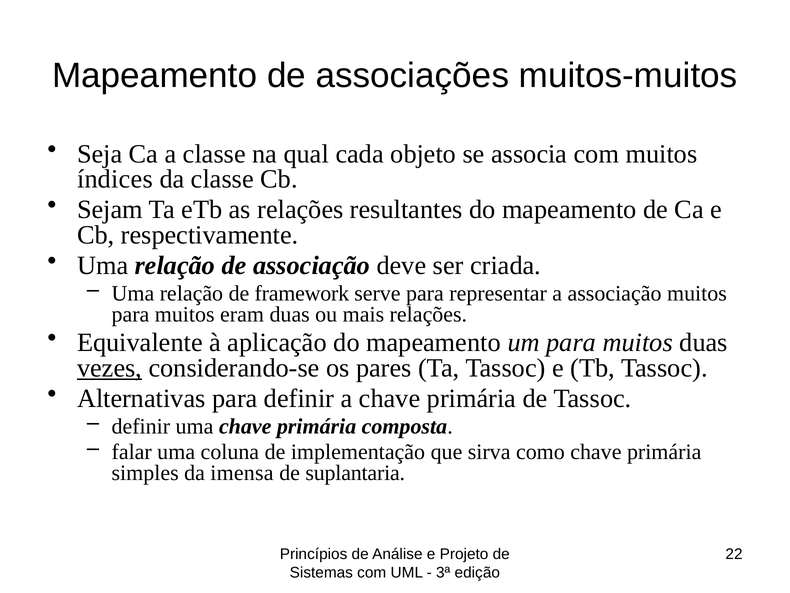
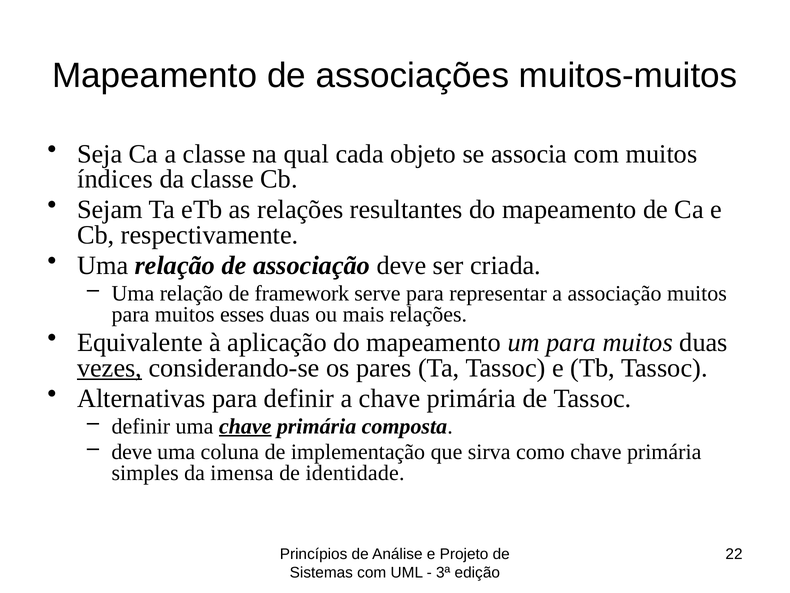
eram: eram -> esses (242, 314)
chave underline: none -> present (245, 426)
falar: falar -> deve (132, 452)
suplantaria: suplantaria -> identidade (355, 473)
